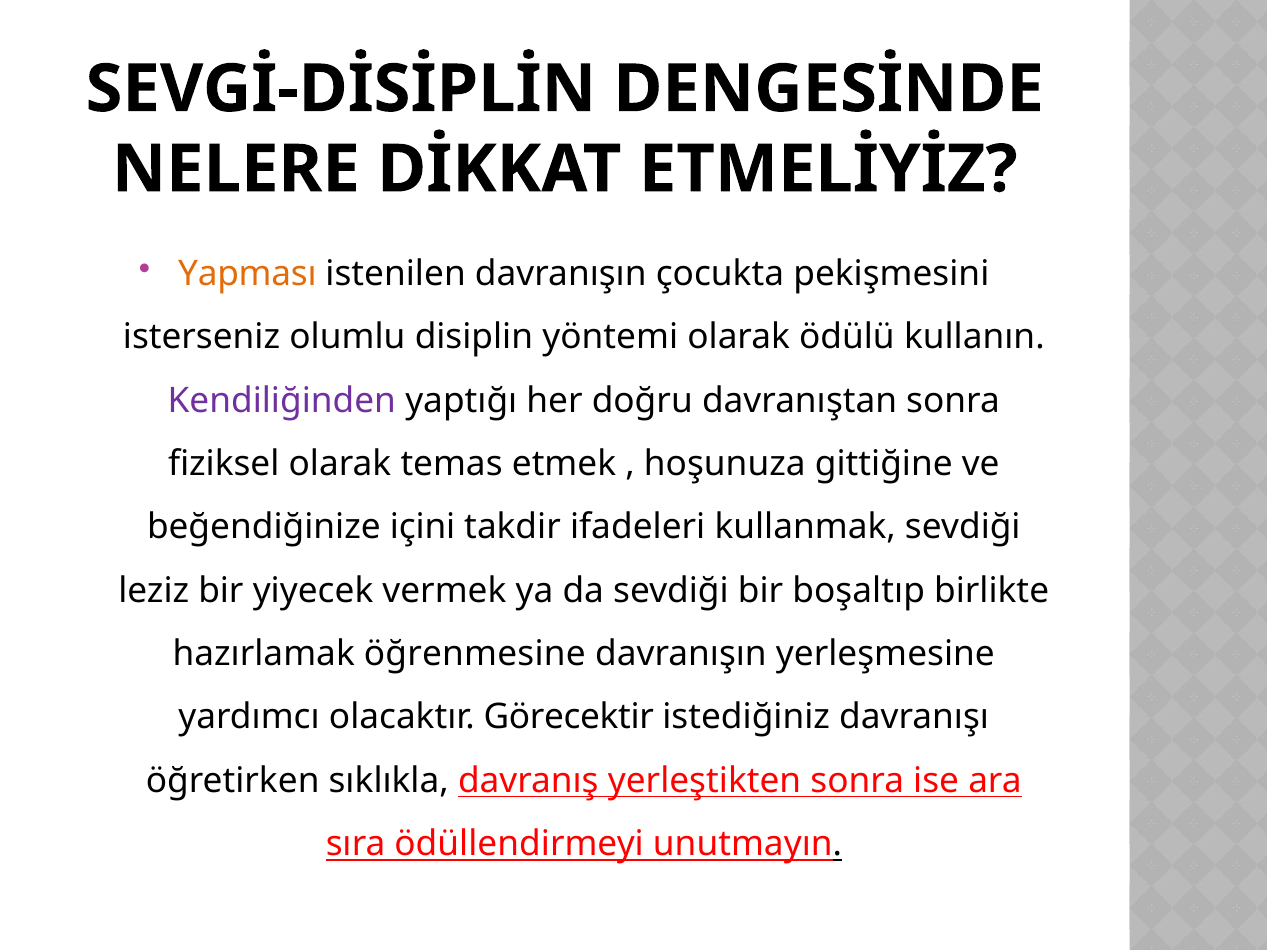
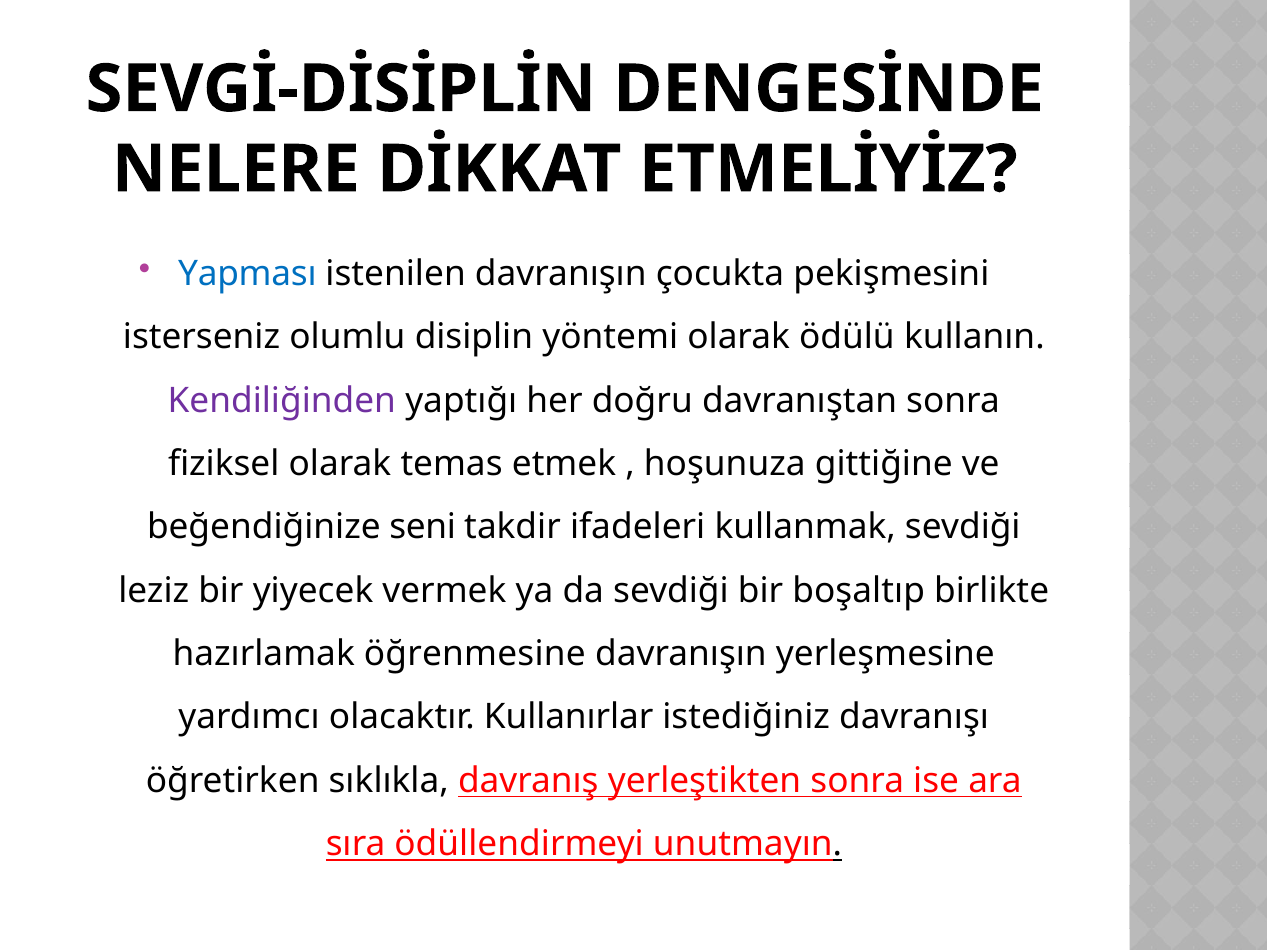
Yapması colour: orange -> blue (247, 274)
içini: içini -> seni (423, 527)
Görecektir: Görecektir -> Kullanırlar (569, 717)
